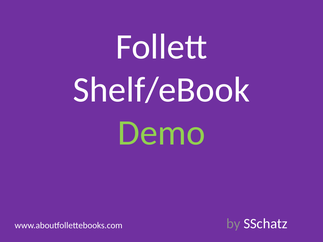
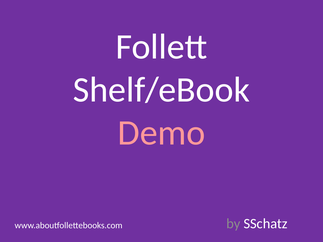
Demo colour: light green -> pink (161, 133)
